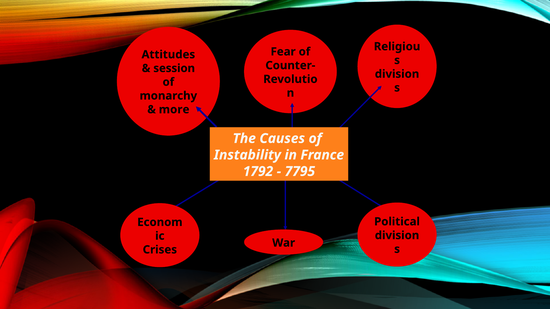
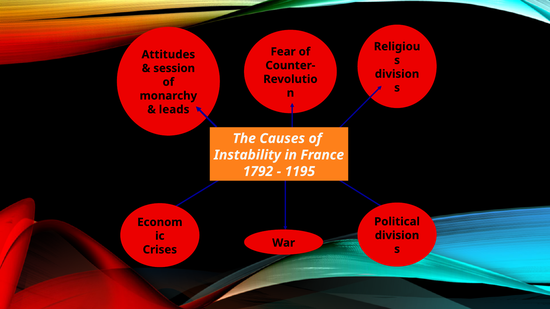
more: more -> leads (174, 110)
7795: 7795 -> 1195 (300, 172)
